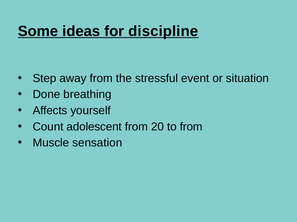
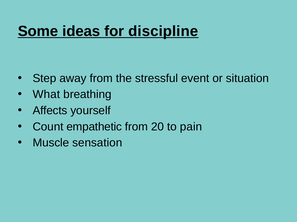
Done: Done -> What (46, 95)
adolescent: adolescent -> empathetic (94, 127)
to from: from -> pain (191, 127)
